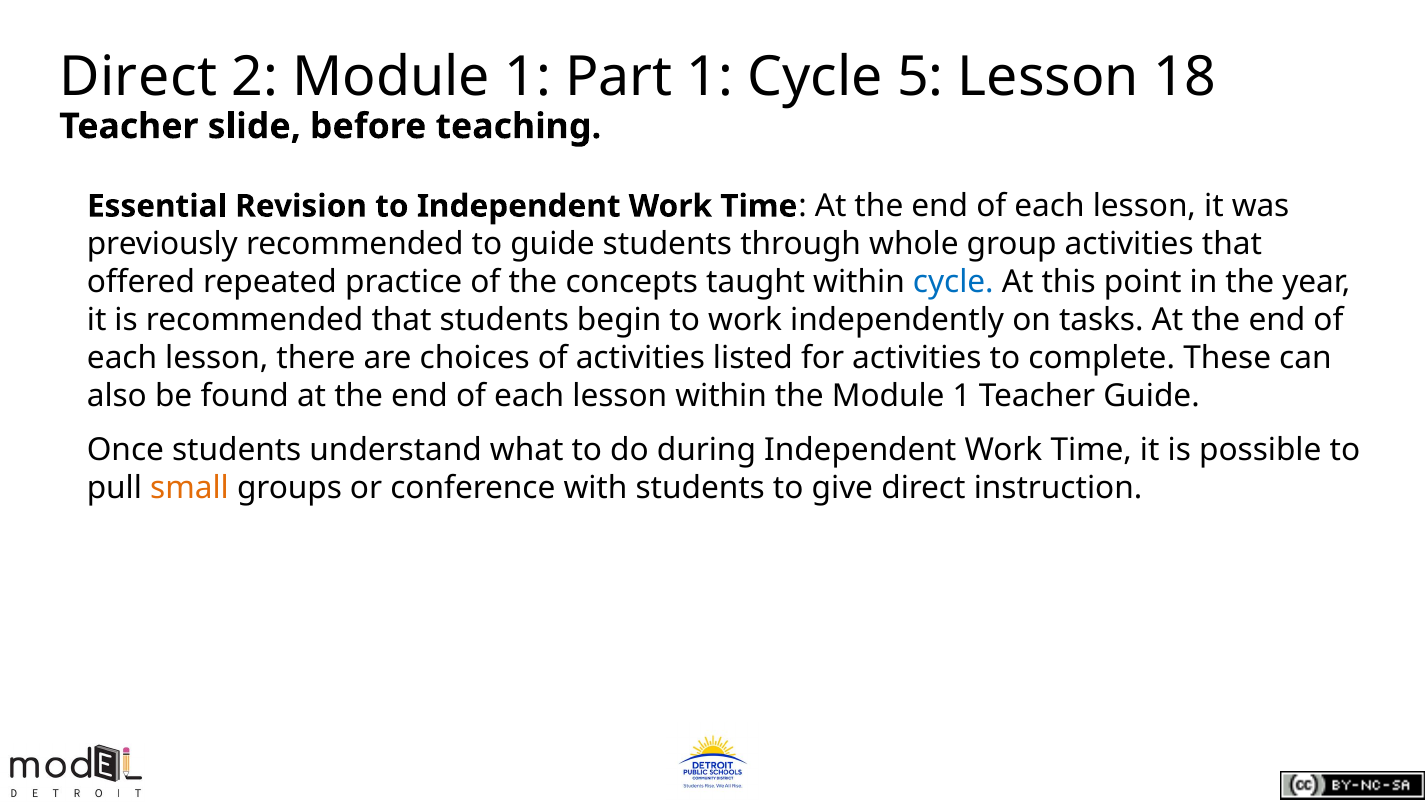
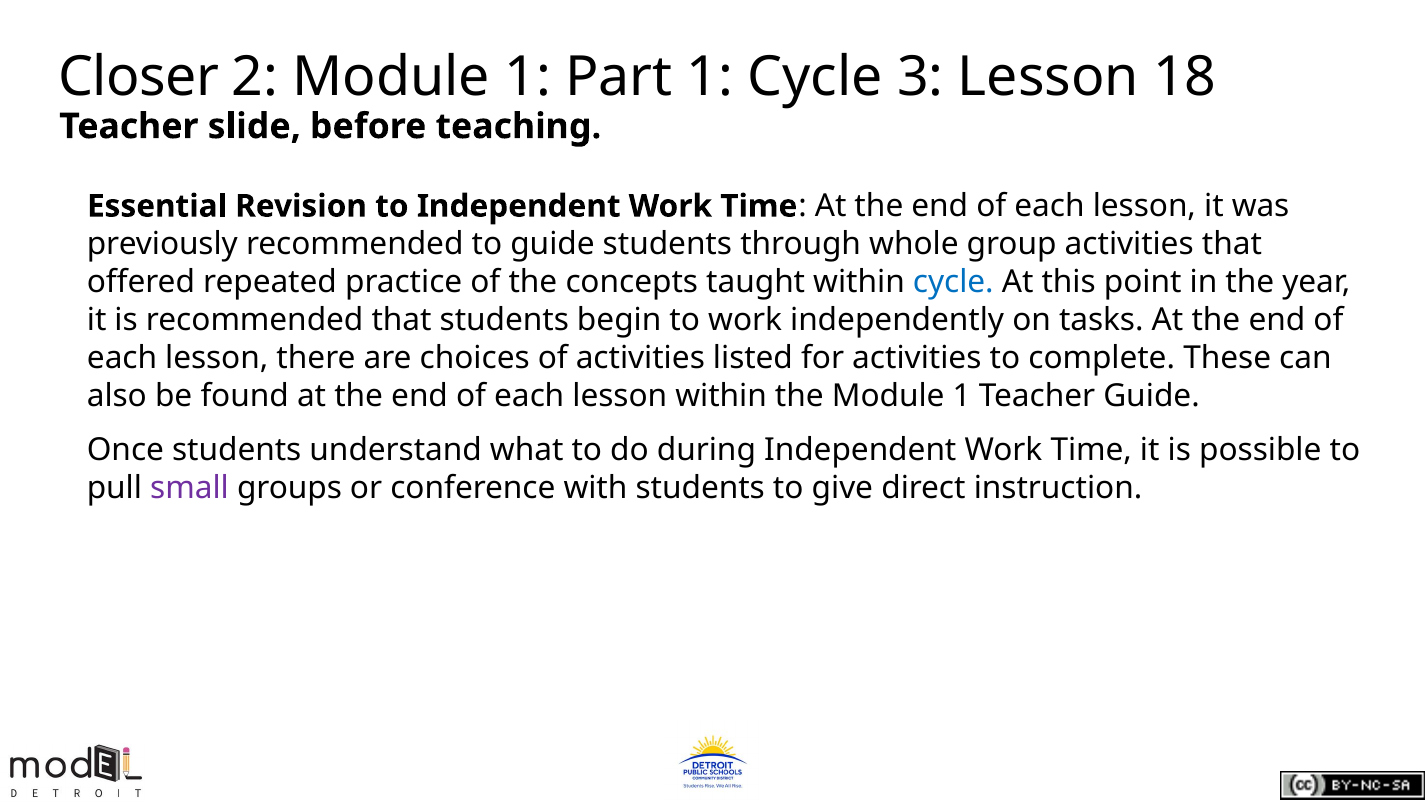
Direct: Direct -> Closer (139, 77)
5: 5 -> 3 (920, 77)
small colour: orange -> purple (190, 488)
